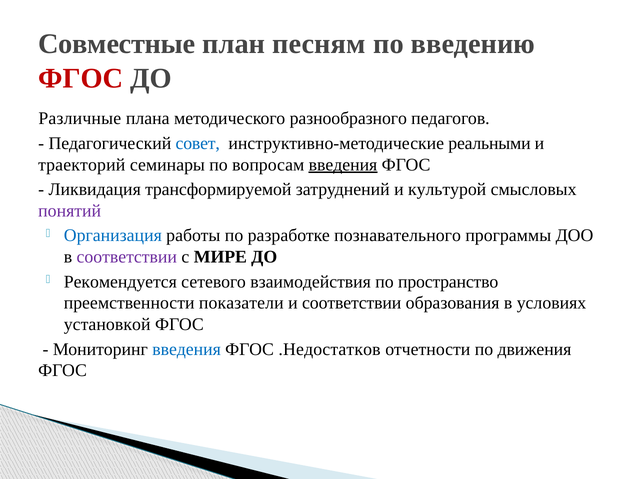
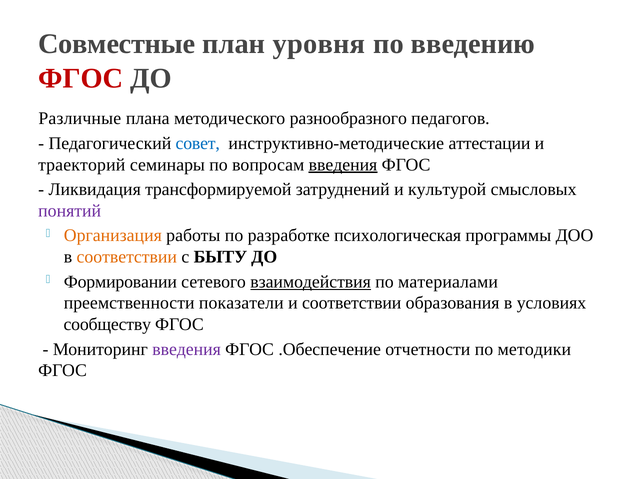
песням: песням -> уровня (319, 44)
реальными: реальными -> аттестации (489, 143)
Организация colour: blue -> orange (113, 236)
познавательного: познавательного -> психологическая (398, 236)
соответствии colour: purple -> orange (127, 257)
МИРЕ: МИРЕ -> БЫТУ (220, 257)
Рекомендуется: Рекомендуется -> Формировании (120, 282)
взаимодействия underline: none -> present (311, 282)
пространство: пространство -> материалами (448, 282)
установкой: установкой -> сообществу (107, 325)
введения colour: blue -> purple (187, 349)
.Недостатков: .Недостатков -> .Обеспечение (330, 349)
движения: движения -> методики (534, 349)
